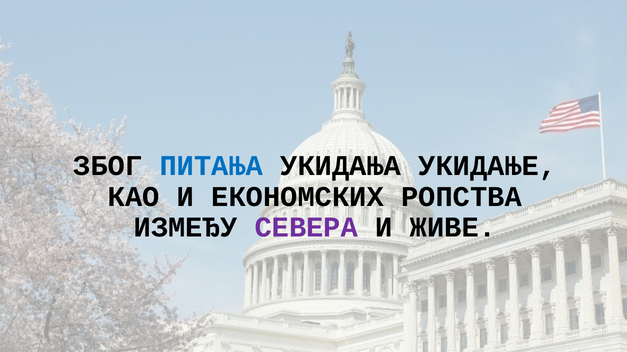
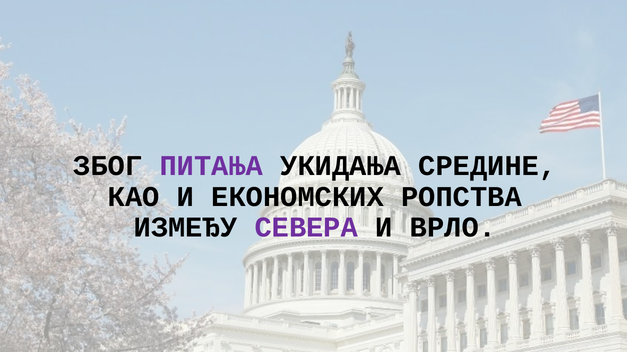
ПИТАЊА colour: blue -> purple (211, 166)
УКИДАЊЕ: УКИДАЊЕ -> СРЕДИНЕ (487, 166)
ЖИВЕ: ЖИВЕ -> ВРЛО (453, 228)
